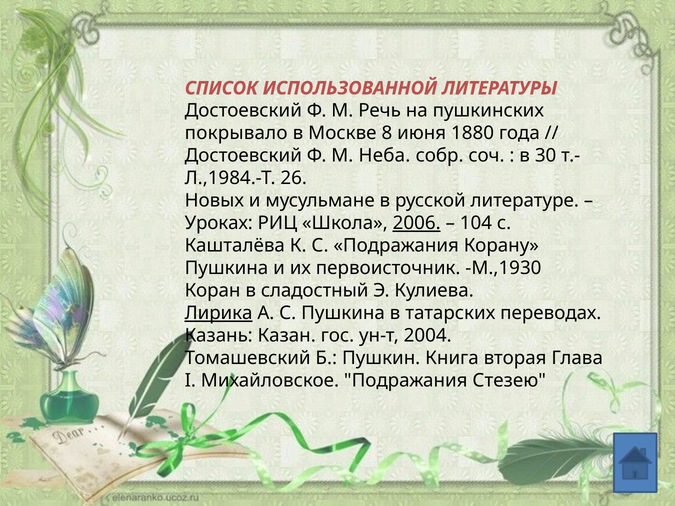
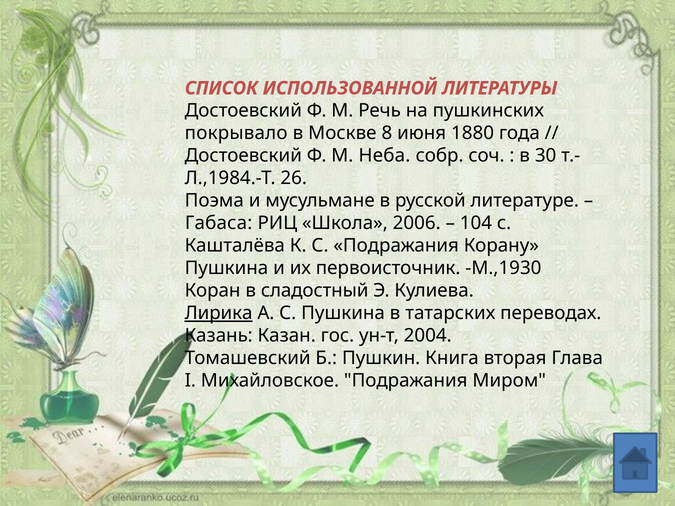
Новых: Новых -> Поэма (214, 201)
Уроках: Уроках -> Габаса (219, 223)
2006 underline: present -> none (417, 223)
Стезею: Стезею -> Миром (509, 381)
